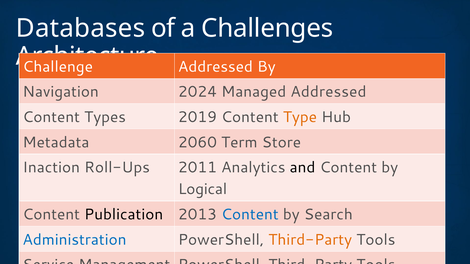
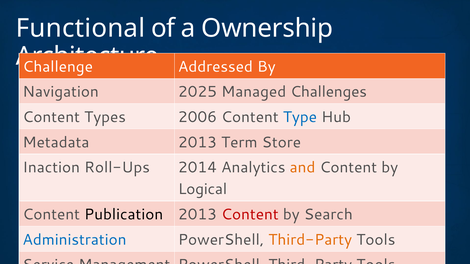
Databases: Databases -> Functional (81, 28)
Challenges: Challenges -> Ownership (267, 28)
2024: 2024 -> 2025 (197, 92)
Managed Addressed: Addressed -> Challenges (329, 92)
2019: 2019 -> 2006 (197, 117)
Type colour: orange -> blue (300, 117)
Metadata 2060: 2060 -> 2013 (197, 142)
2011: 2011 -> 2014 (197, 168)
and colour: black -> orange (303, 168)
Content colour: blue -> red (250, 215)
